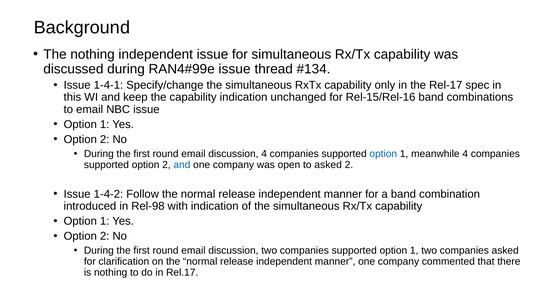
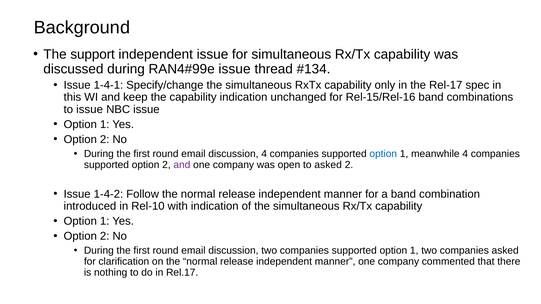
The nothing: nothing -> support (93, 54)
to email: email -> issue (90, 110)
and colour: blue -> purple (182, 165)
Rel-98: Rel-98 -> Rel-10 (148, 206)
